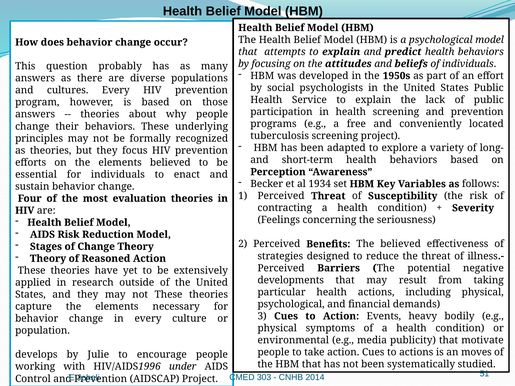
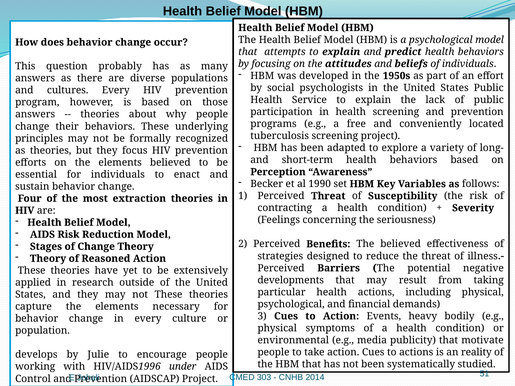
1934: 1934 -> 1990 (320, 184)
evaluation: evaluation -> extraction (139, 199)
moves: moves -> reality (476, 352)
